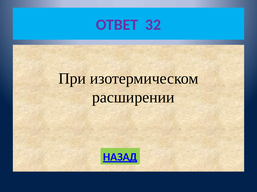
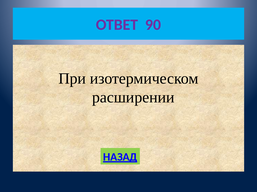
32: 32 -> 90 (153, 25)
